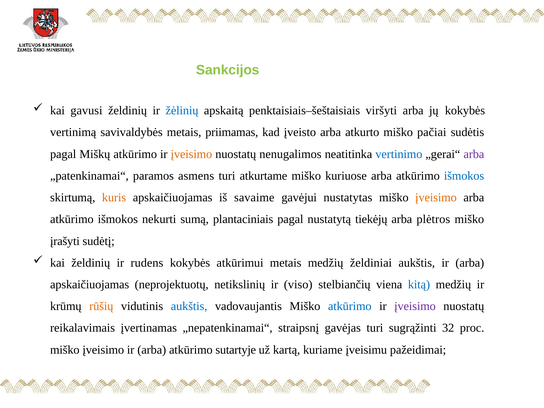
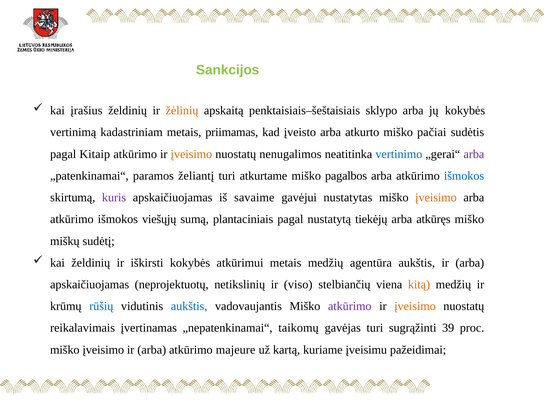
gavusi: gavusi -> įrašius (86, 111)
žėlinių colour: blue -> orange (182, 111)
viršyti: viršyti -> sklypo (381, 111)
savivaldybės: savivaldybės -> kadastriniam (132, 132)
Miškų: Miškų -> Kitaip (95, 154)
asmens: asmens -> želiantį (196, 176)
kuriuose: kuriuose -> pagalbos (346, 176)
kuris colour: orange -> purple (114, 198)
nekurti: nekurti -> viešųjų (159, 219)
plėtros: plėtros -> atkūręs (433, 219)
įrašyti: įrašyti -> miškų (65, 241)
rudens: rudens -> iškirsti (147, 263)
želdiniai: želdiniai -> agentūra (371, 263)
kitą colour: blue -> orange (419, 285)
rūšių colour: orange -> blue (101, 306)
atkūrimo colour: blue -> purple (350, 306)
įveisimo colour: purple -> orange (415, 306)
straipsnį: straipsnį -> taikomų (299, 328)
32: 32 -> 39 (448, 328)
sutartyje: sutartyje -> majeure (236, 350)
